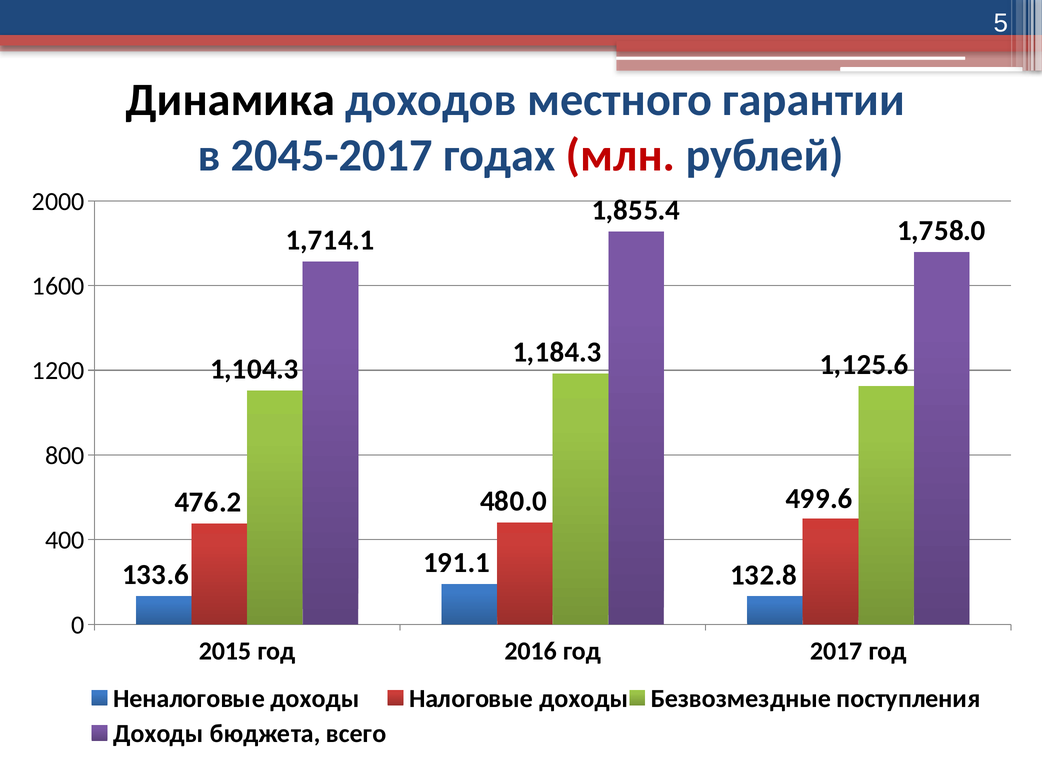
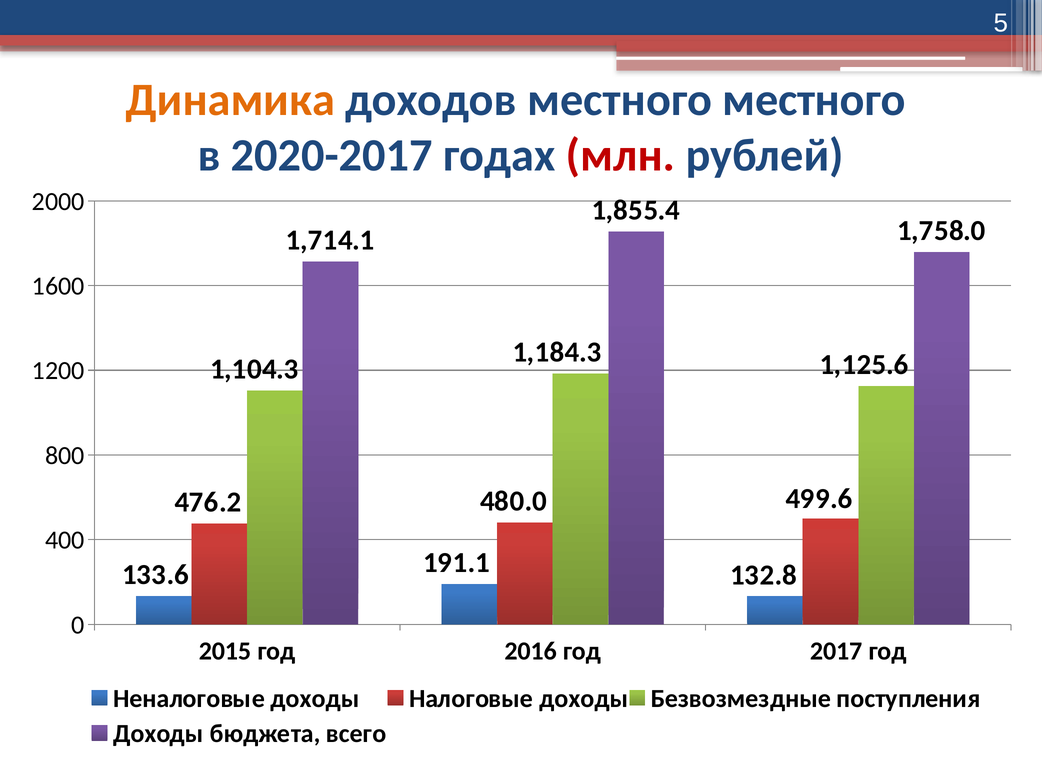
Динамика colour: black -> orange (230, 100)
местного гарантии: гарантии -> местного (814, 100)
2045-2017: 2045-2017 -> 2020-2017 (332, 155)
